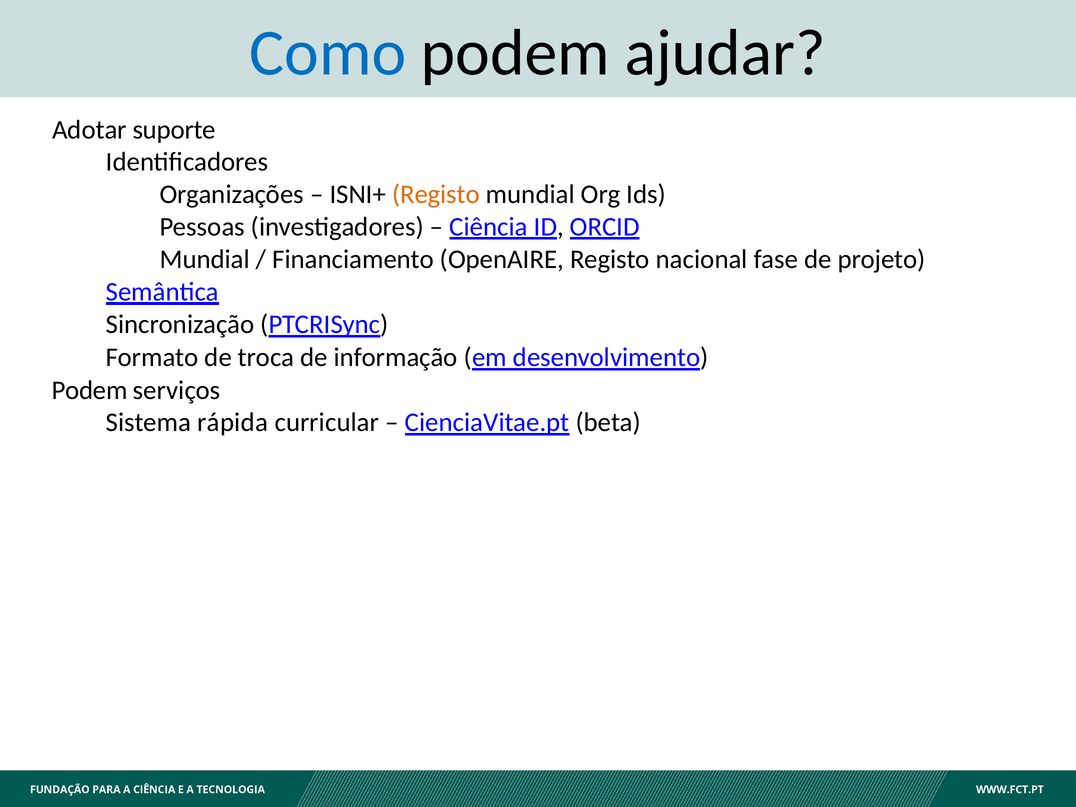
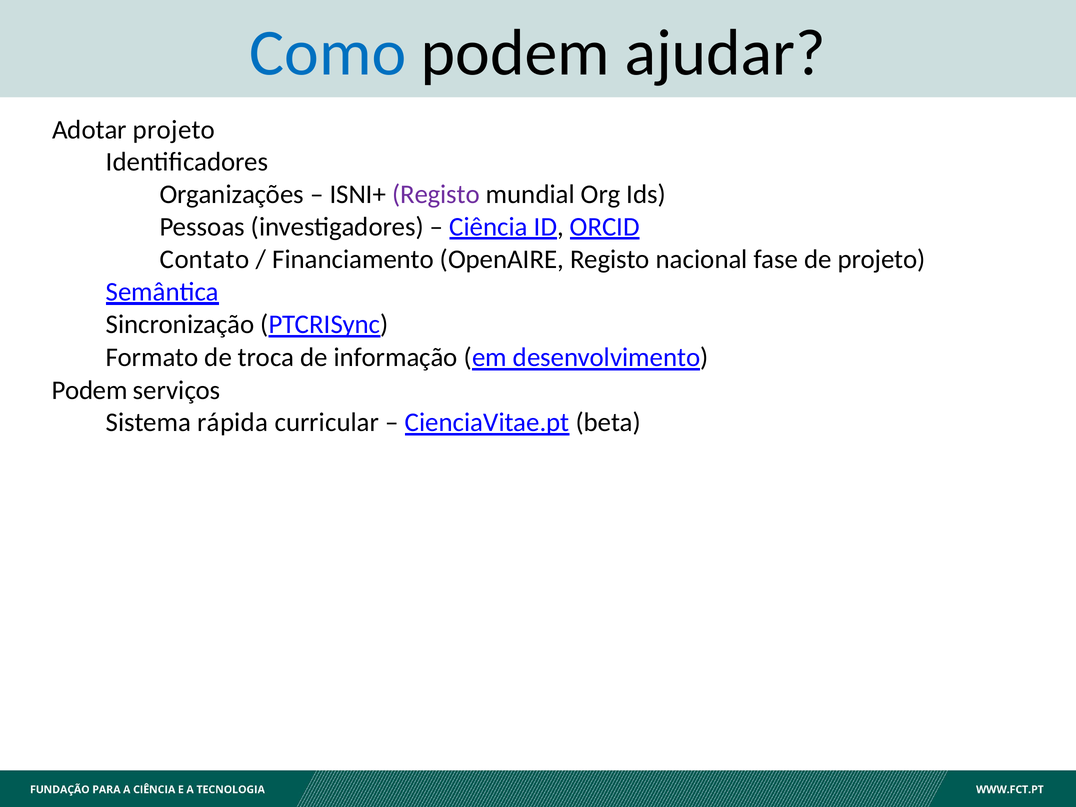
Adotar suporte: suporte -> projeto (174, 130)
Registo colour: orange -> purple (436, 194)
Mundial: Mundial -> Contato (205, 259)
